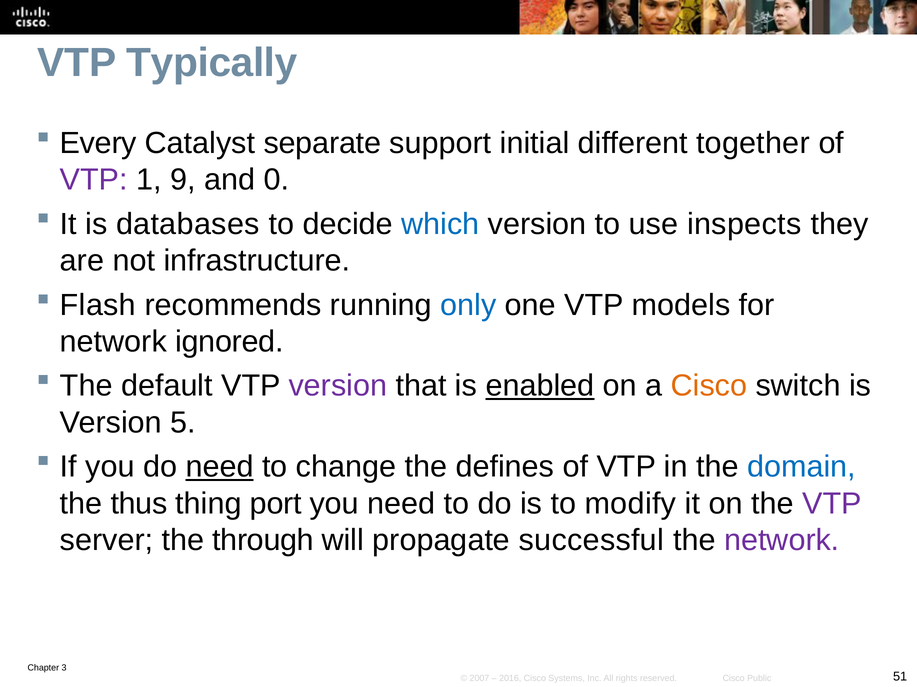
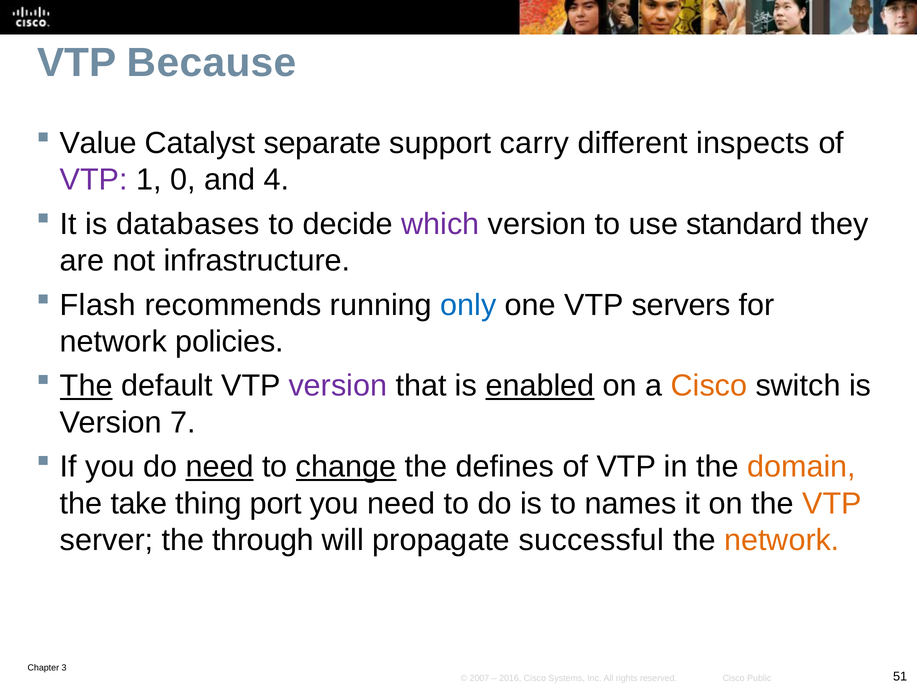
Typically: Typically -> Because (212, 63)
Every: Every -> Value (98, 143)
initial: initial -> carry (534, 143)
together: together -> inspects (753, 143)
9: 9 -> 0 (183, 180)
0: 0 -> 4 (276, 180)
which colour: blue -> purple (440, 224)
inspects: inspects -> standard (744, 224)
models: models -> servers (681, 305)
ignored: ignored -> policies (229, 342)
The underline: none -> present (86, 386)
5: 5 -> 7 (183, 423)
change underline: none -> present (346, 467)
domain colour: blue -> orange (802, 467)
thus: thus -> take (139, 504)
modify: modify -> names (631, 504)
VTP colour: purple -> orange (832, 504)
network colour: purple -> orange (782, 541)
